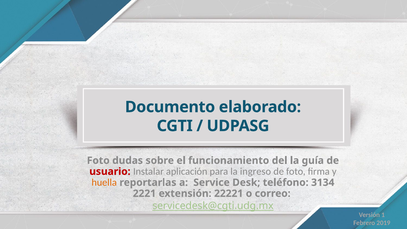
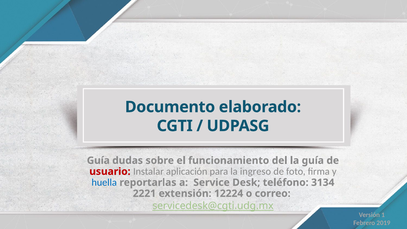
Foto: Foto -> Guía (98, 160)
huella colour: orange -> blue (104, 182)
22221: 22221 -> 12224 (229, 193)
